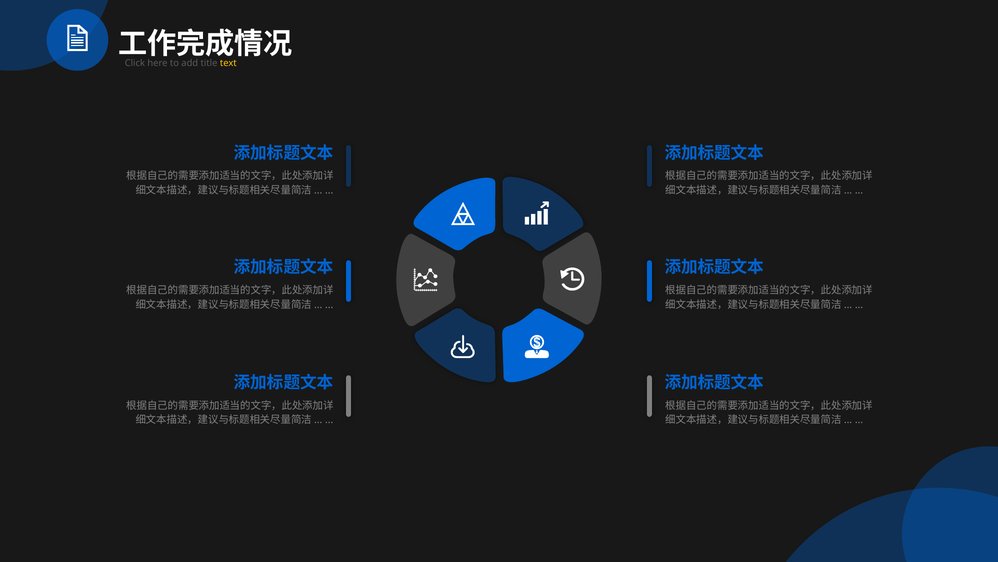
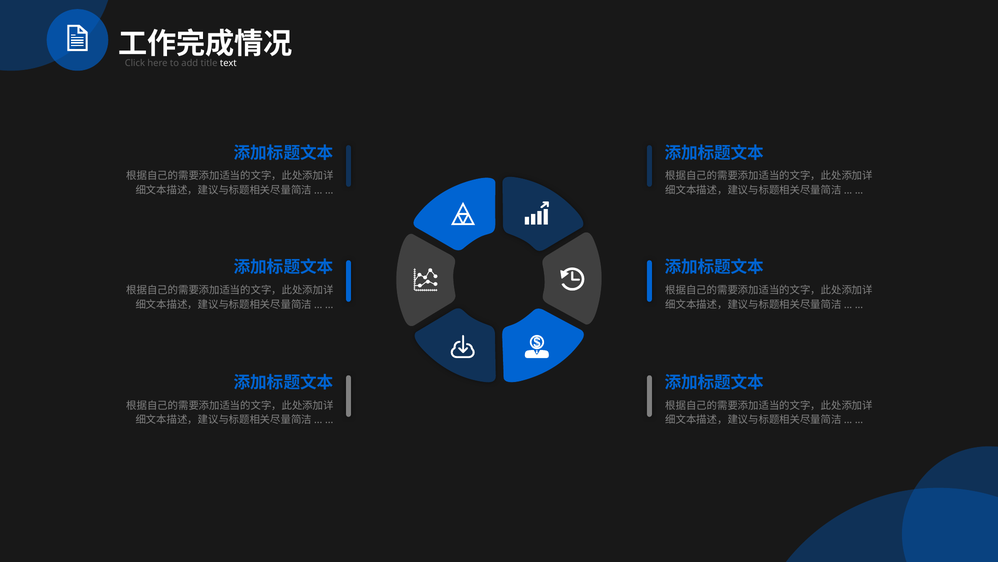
text colour: yellow -> white (228, 63)
